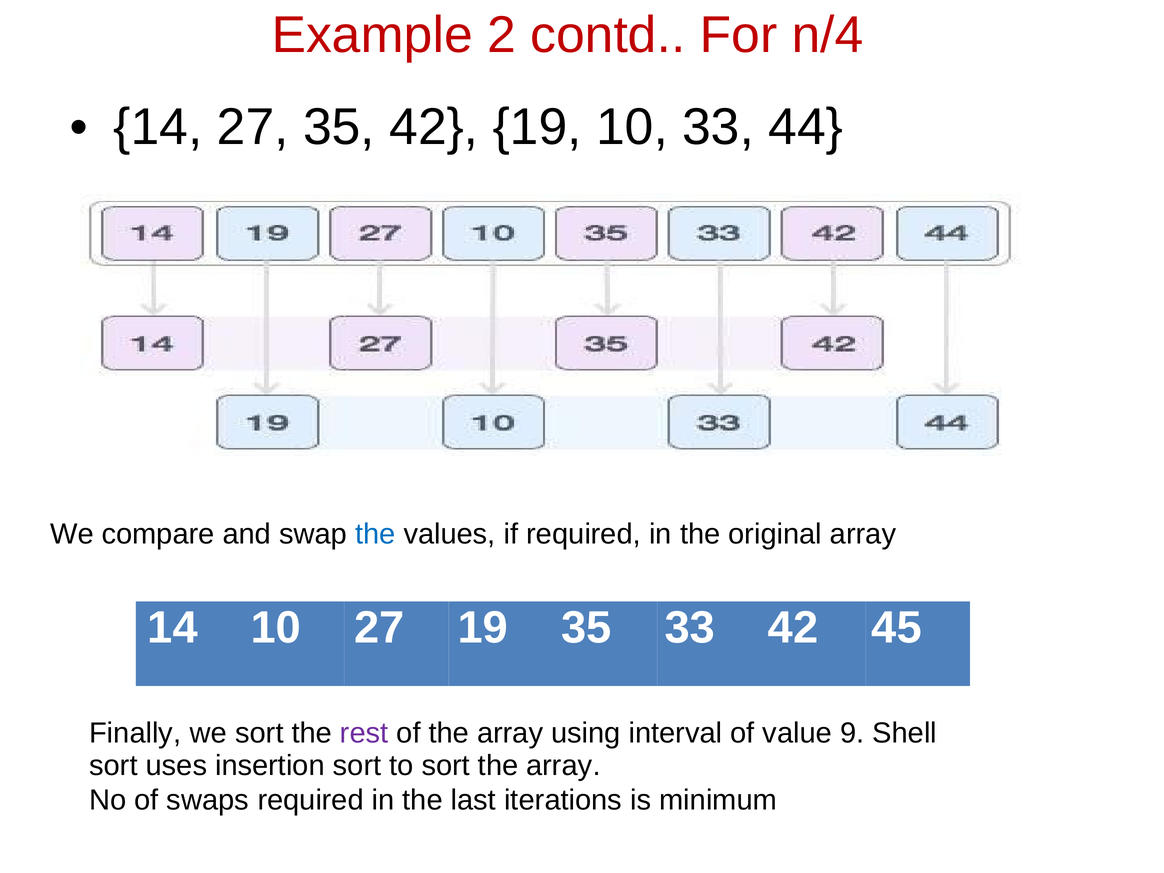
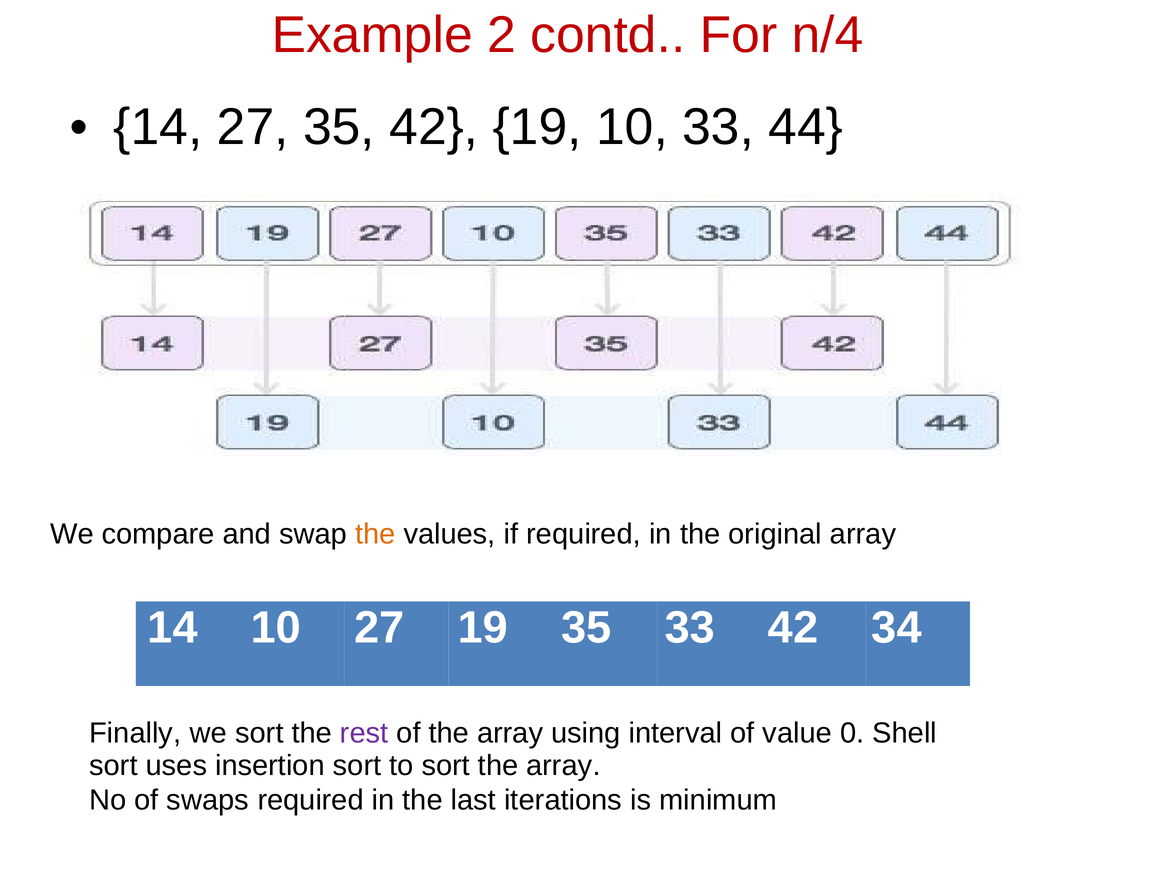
the colour: blue -> orange (375, 534)
45: 45 -> 34 (897, 628)
9: 9 -> 0 (852, 733)
